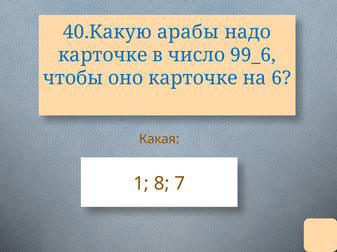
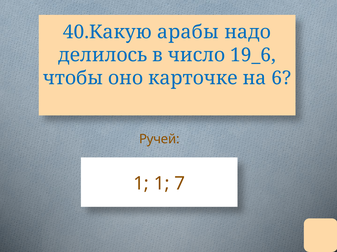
карточке: карточке -> делилось (103, 55)
99_6: 99_6 -> 19_6 (253, 55)
Какая: Какая -> Ручей (159, 139)
1 8: 8 -> 1 (162, 184)
